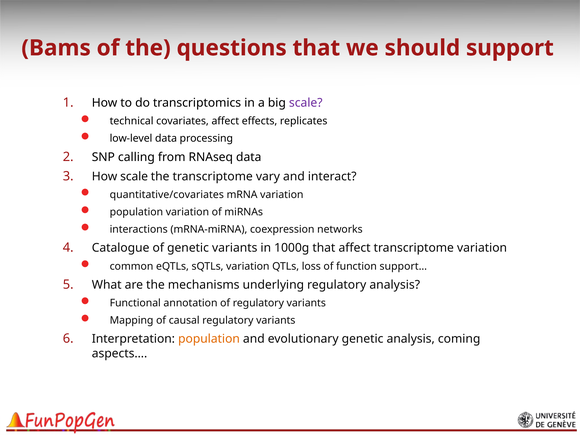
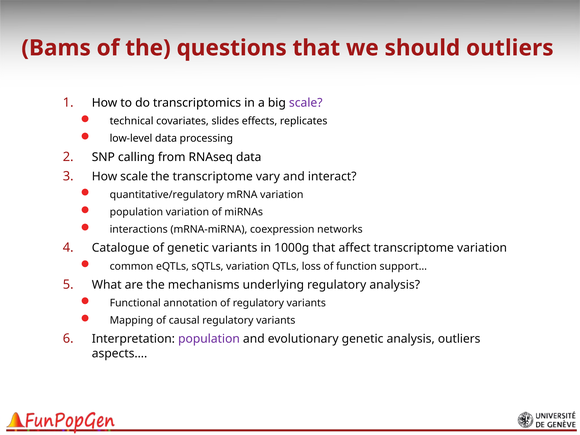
should support: support -> outliers (510, 48)
covariates affect: affect -> slides (225, 121)
quantitative/covariates: quantitative/covariates -> quantitative/regulatory (167, 195)
population colour: orange -> purple (209, 339)
analysis coming: coming -> outliers (459, 339)
